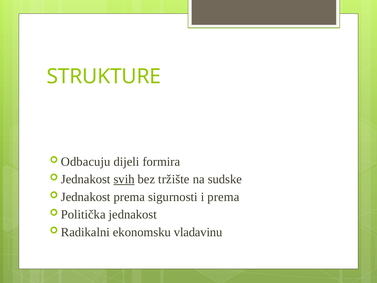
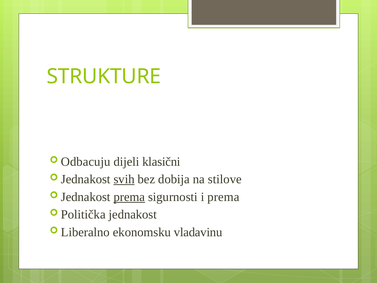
formira: formira -> klasični (161, 162)
tržište: tržište -> dobija (174, 179)
sudske: sudske -> stilove (225, 179)
prema underline: none -> present (129, 197)
Radikalni: Radikalni -> Liberalno (85, 232)
